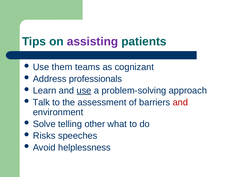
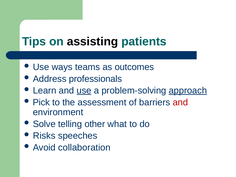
assisting colour: purple -> black (93, 42)
them: them -> ways (62, 67)
cognizant: cognizant -> outcomes (134, 67)
approach underline: none -> present (188, 91)
Talk: Talk -> Pick (41, 102)
helplessness: helplessness -> collaboration (84, 147)
